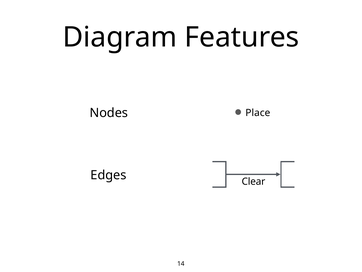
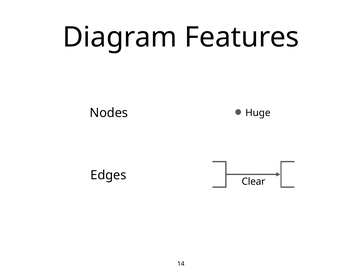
Place: Place -> Huge (258, 113)
